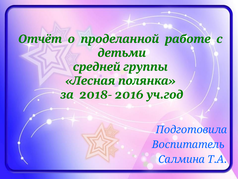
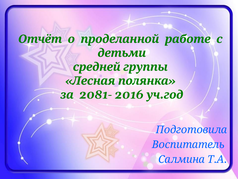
2018-: 2018- -> 2081- (96, 95)
